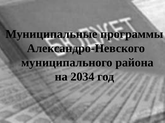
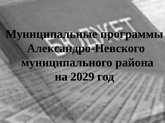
2034: 2034 -> 2029 (82, 77)
